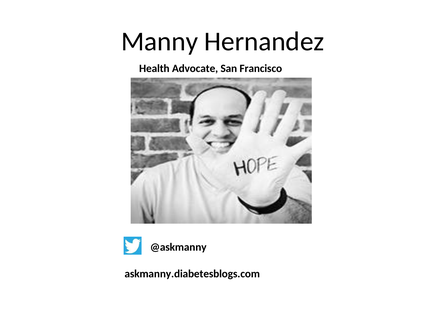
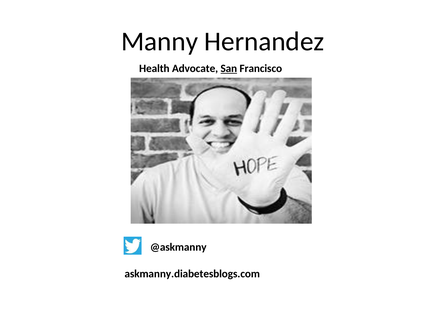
San underline: none -> present (229, 69)
